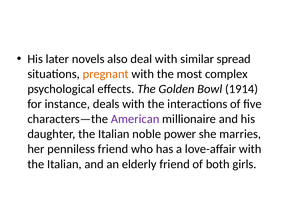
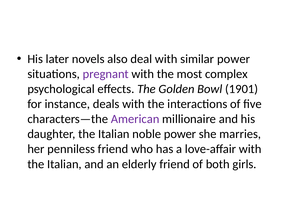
similar spread: spread -> power (234, 59)
pregnant colour: orange -> purple (106, 74)
1914: 1914 -> 1901 (242, 89)
